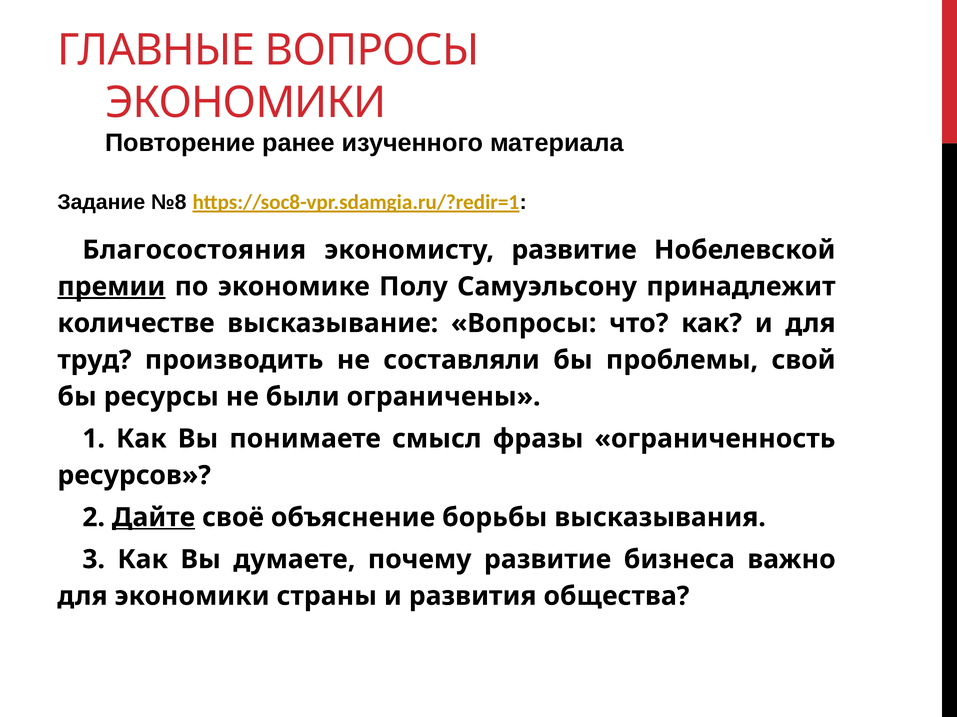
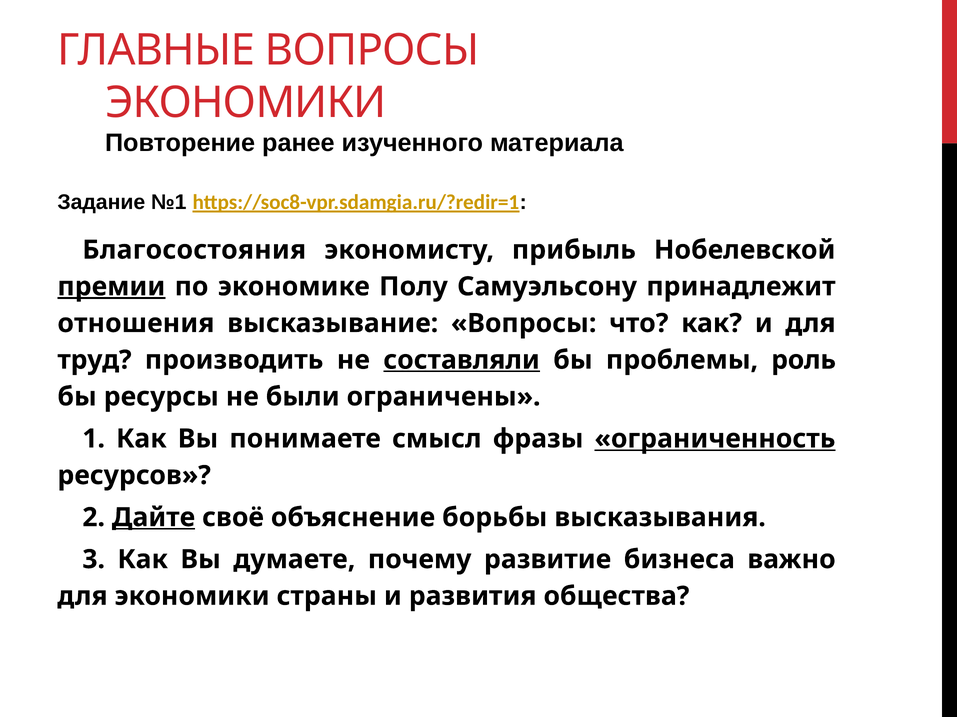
№8: №8 -> №1 (169, 202)
экономисту развитие: развитие -> прибыль (574, 250)
количестве: количестве -> отношения (136, 324)
составляли underline: none -> present (462, 360)
свой: свой -> роль (804, 360)
ограниченность underline: none -> present (715, 439)
